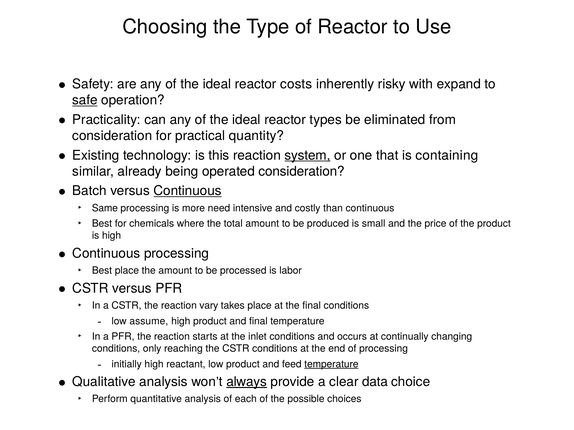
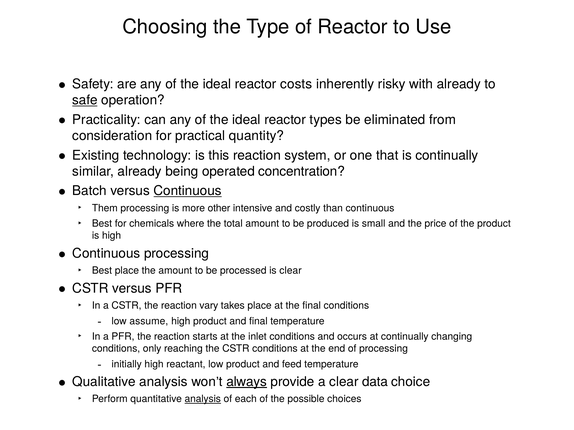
with expand: expand -> already (459, 84)
system underline: present -> none (308, 155)
is containing: containing -> continually (447, 155)
operated consideration: consideration -> concentration (302, 172)
Same: Same -> Them (105, 208)
need: need -> other (219, 208)
is labor: labor -> clear (290, 271)
temperature underline: present -> none (331, 364)
analysis underline: none -> present (203, 399)
